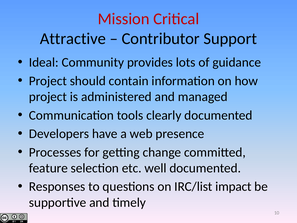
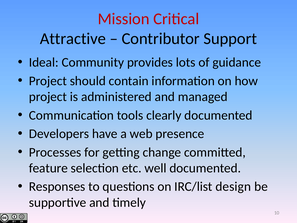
impact: impact -> design (233, 186)
